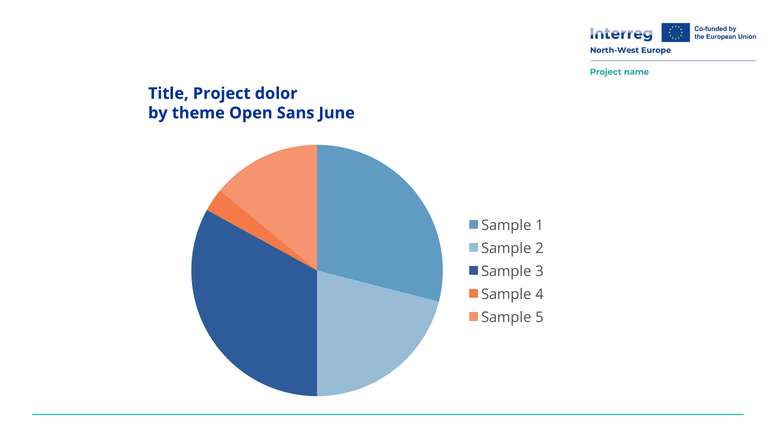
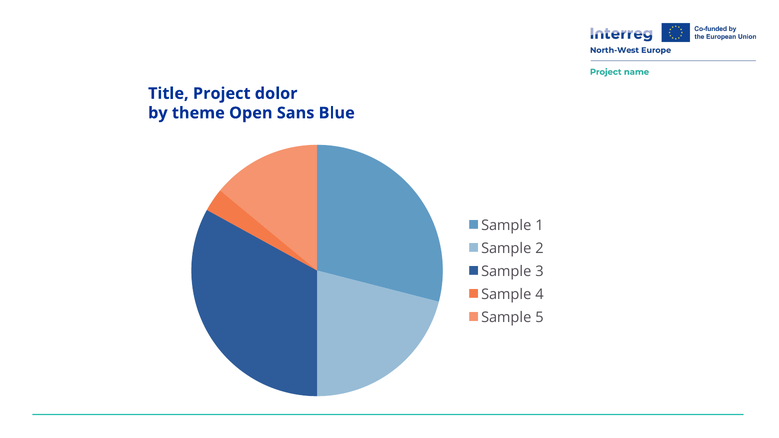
June: June -> Blue (337, 113)
